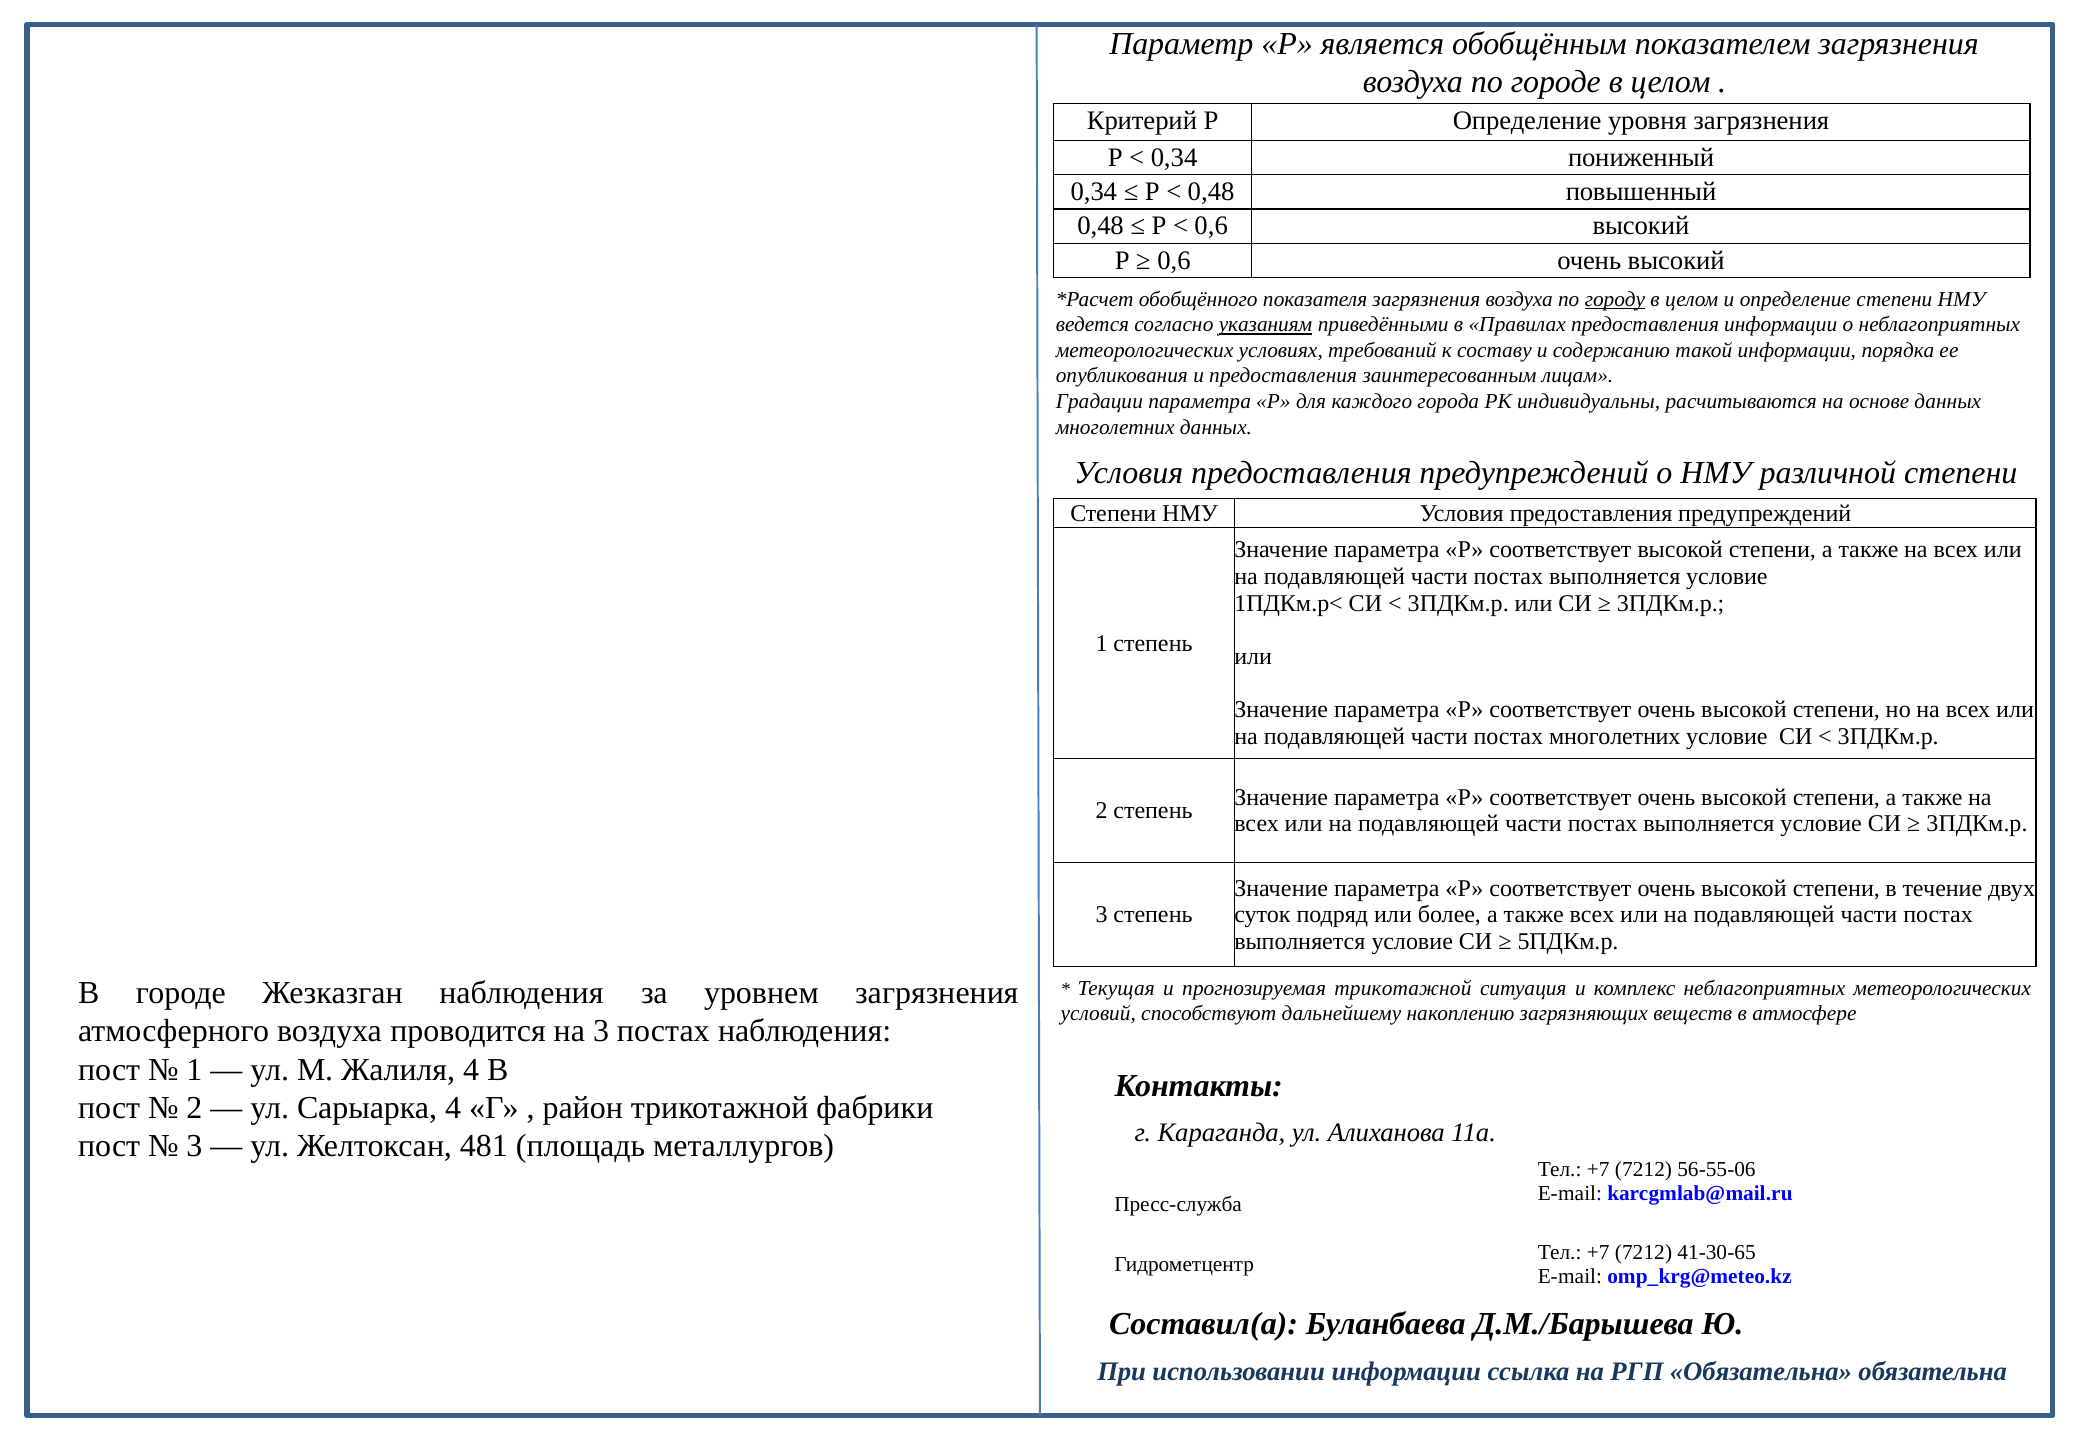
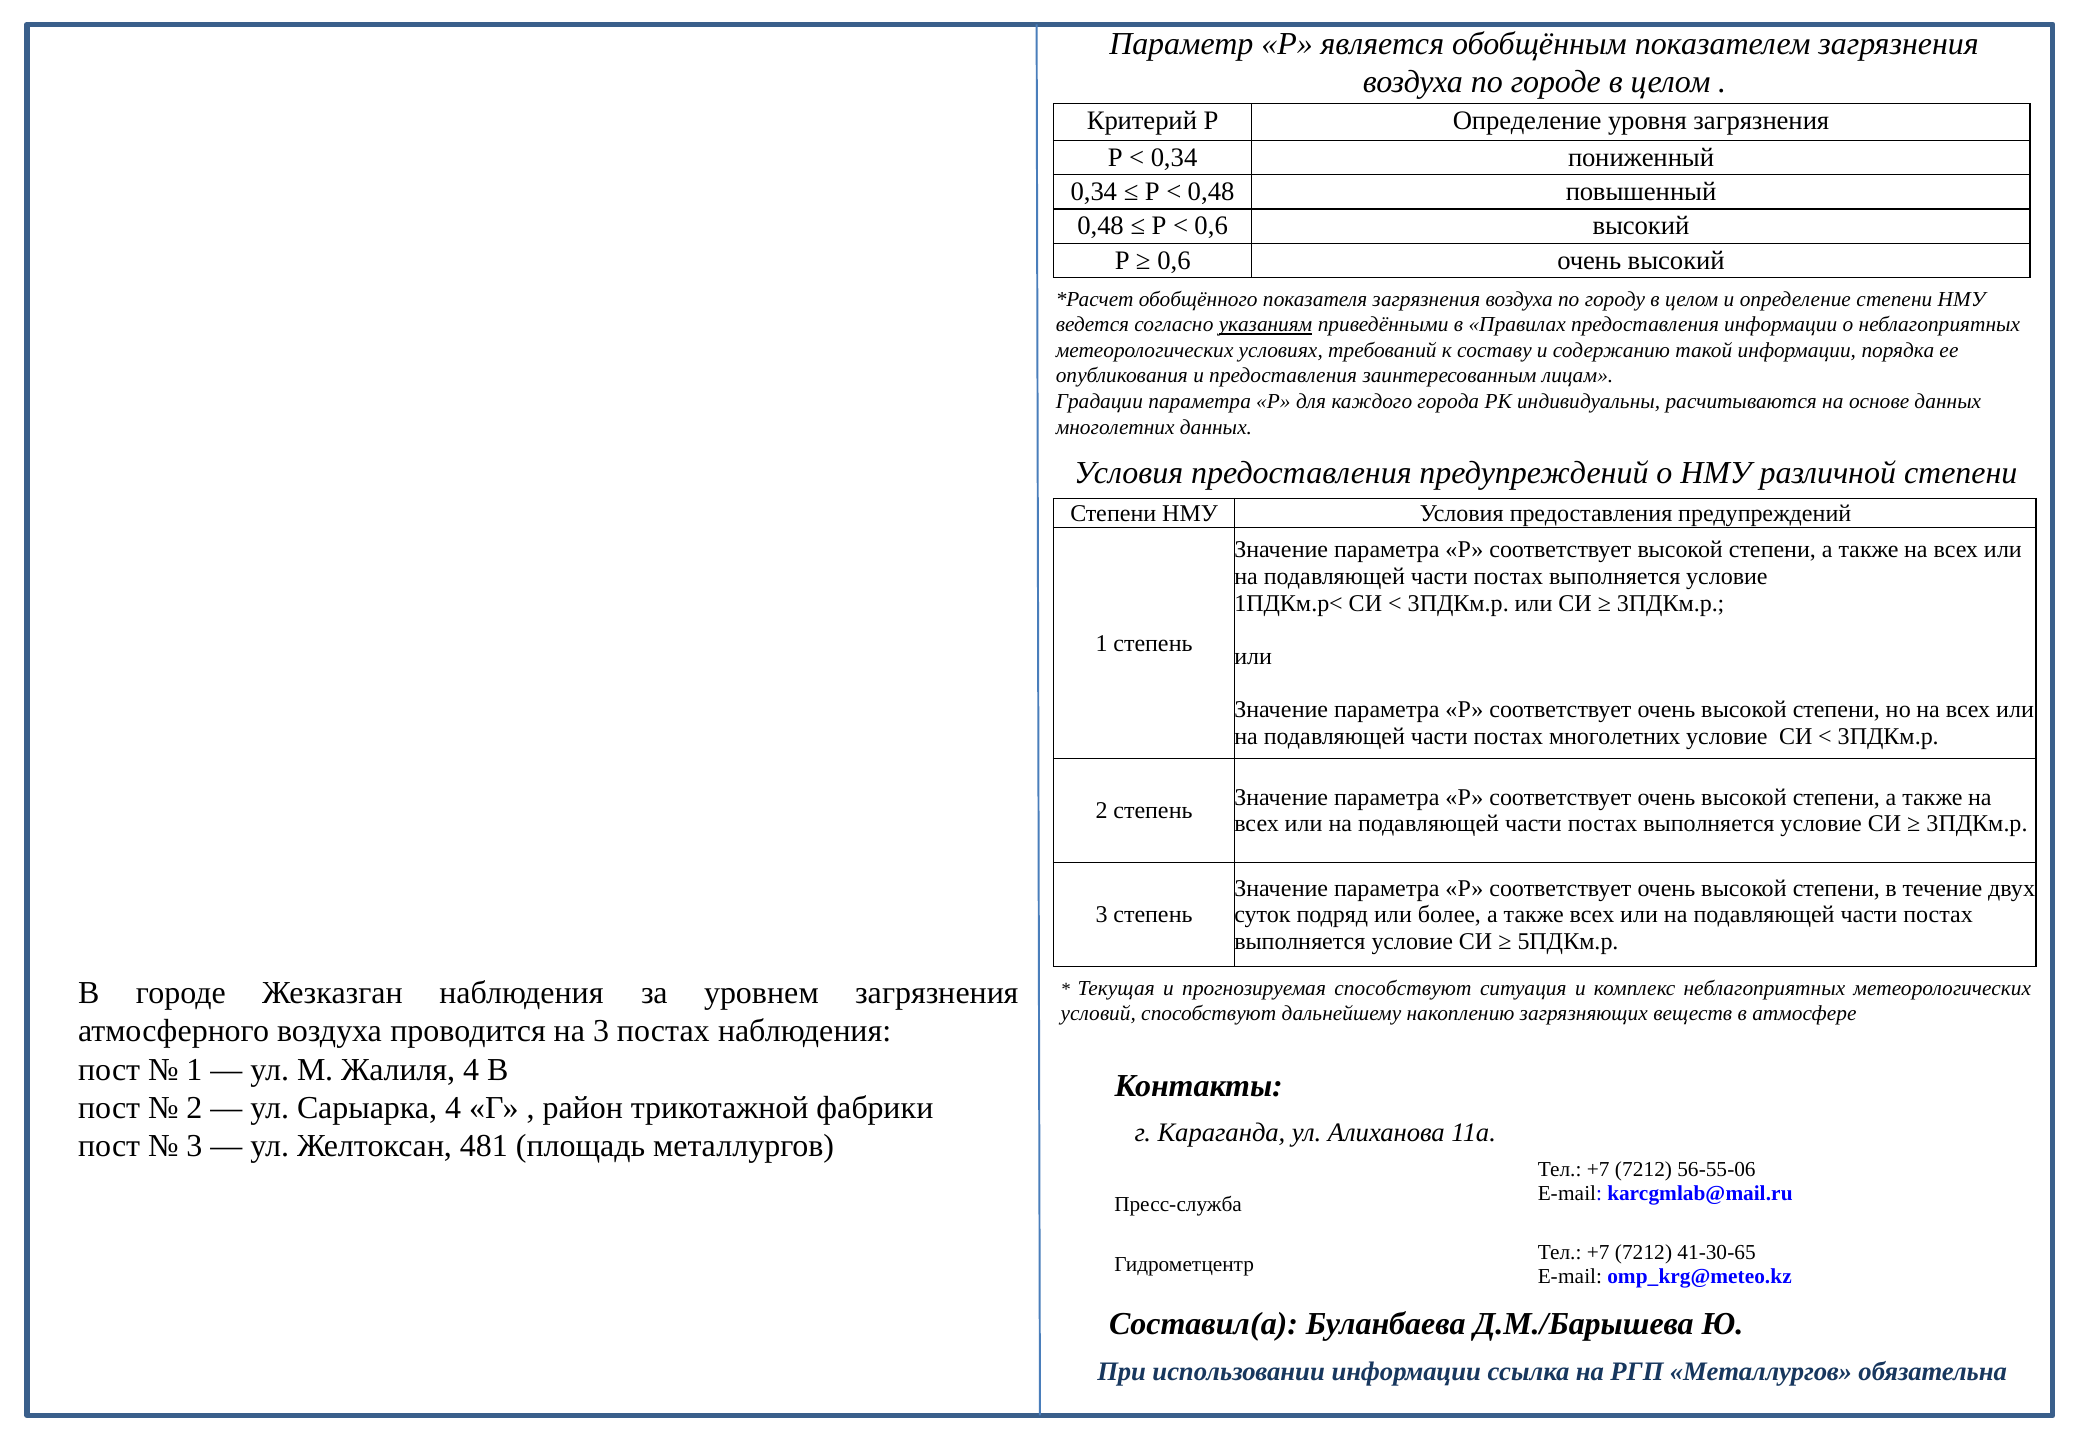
городу underline: present -> none (1615, 299)
прогнозируемая трикотажной: трикотажной -> способствуют (1403, 988)
РГП Обязательна: Обязательна -> Металлургов (1761, 1371)
